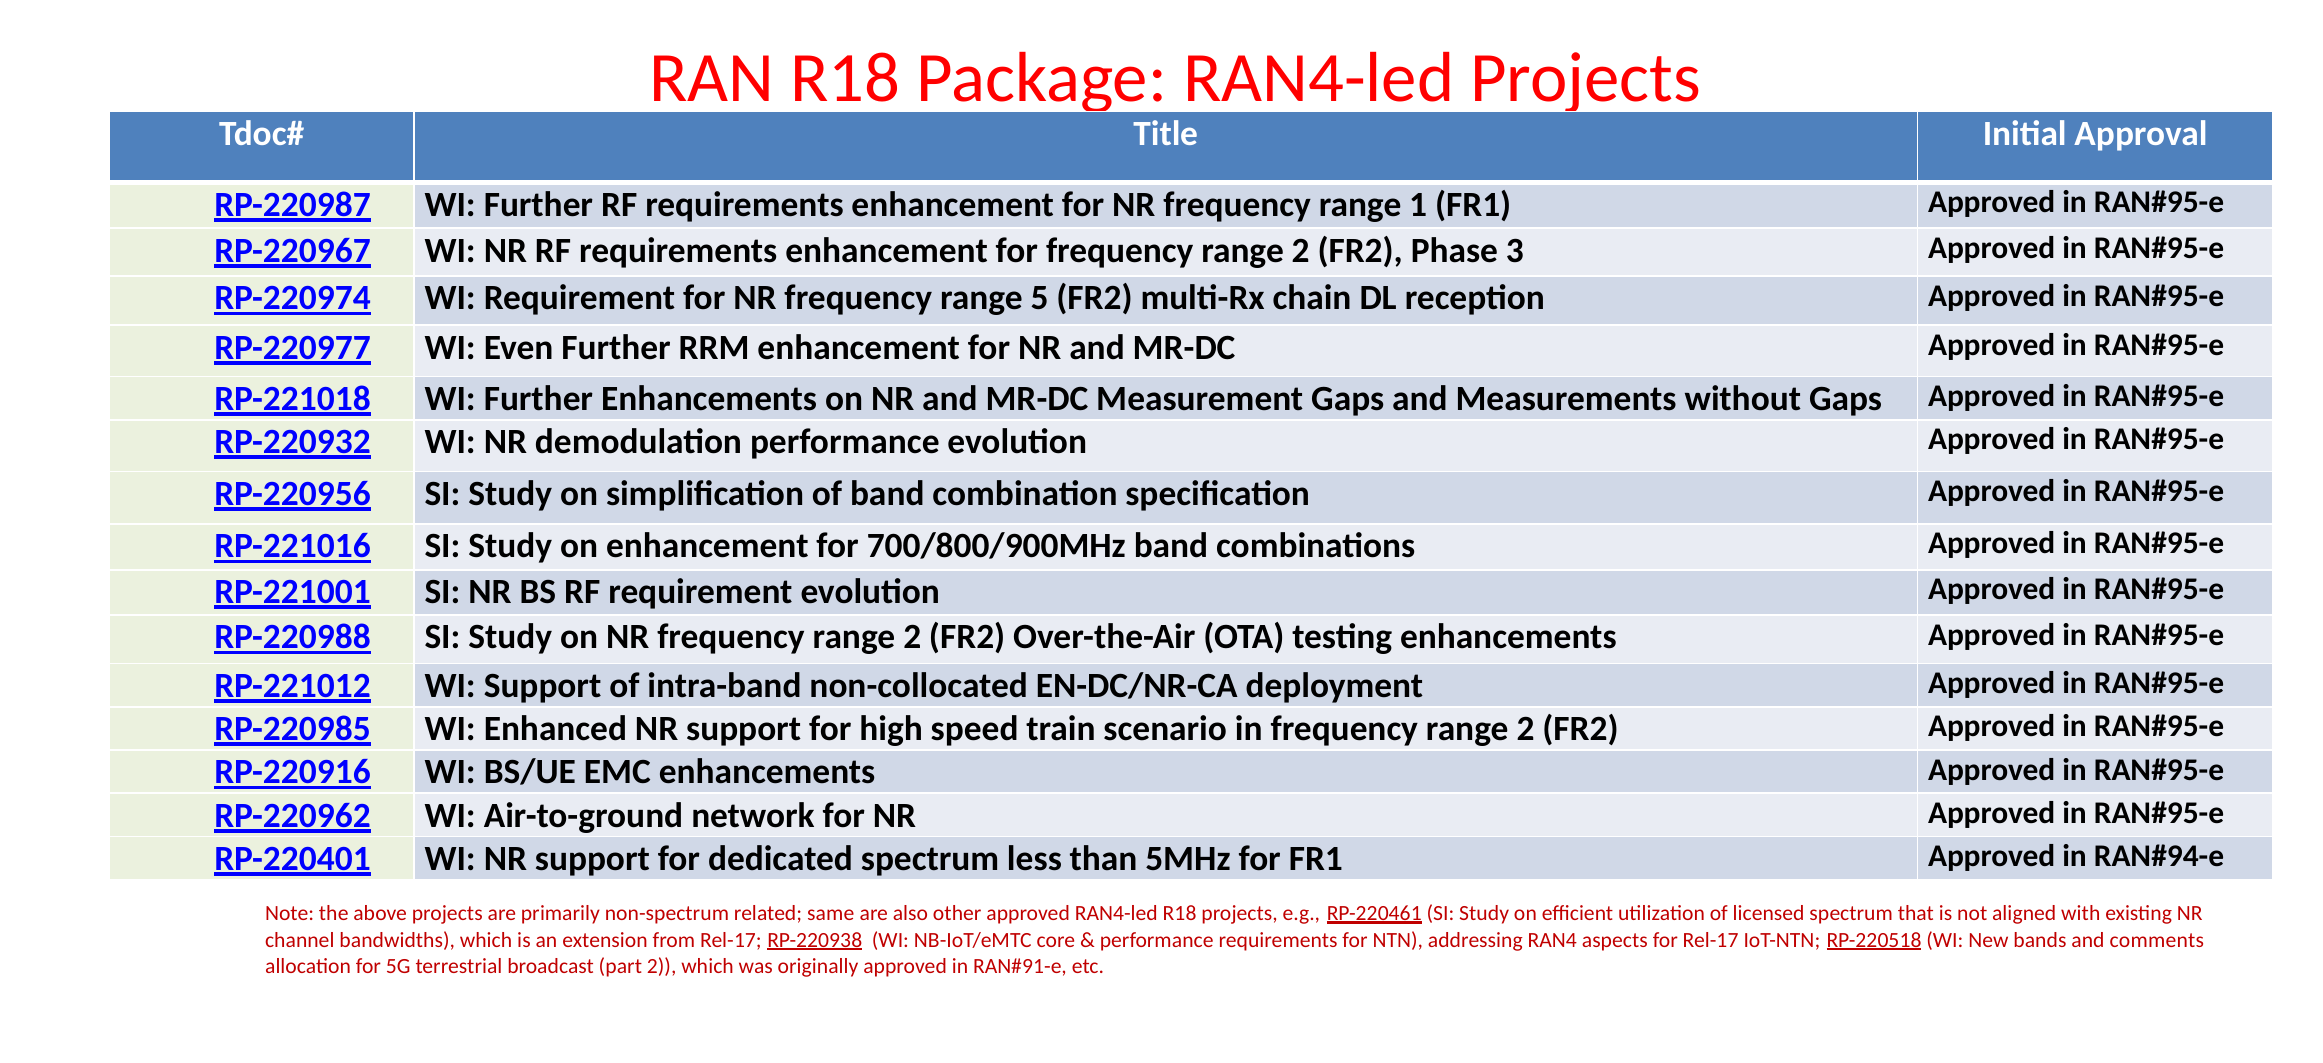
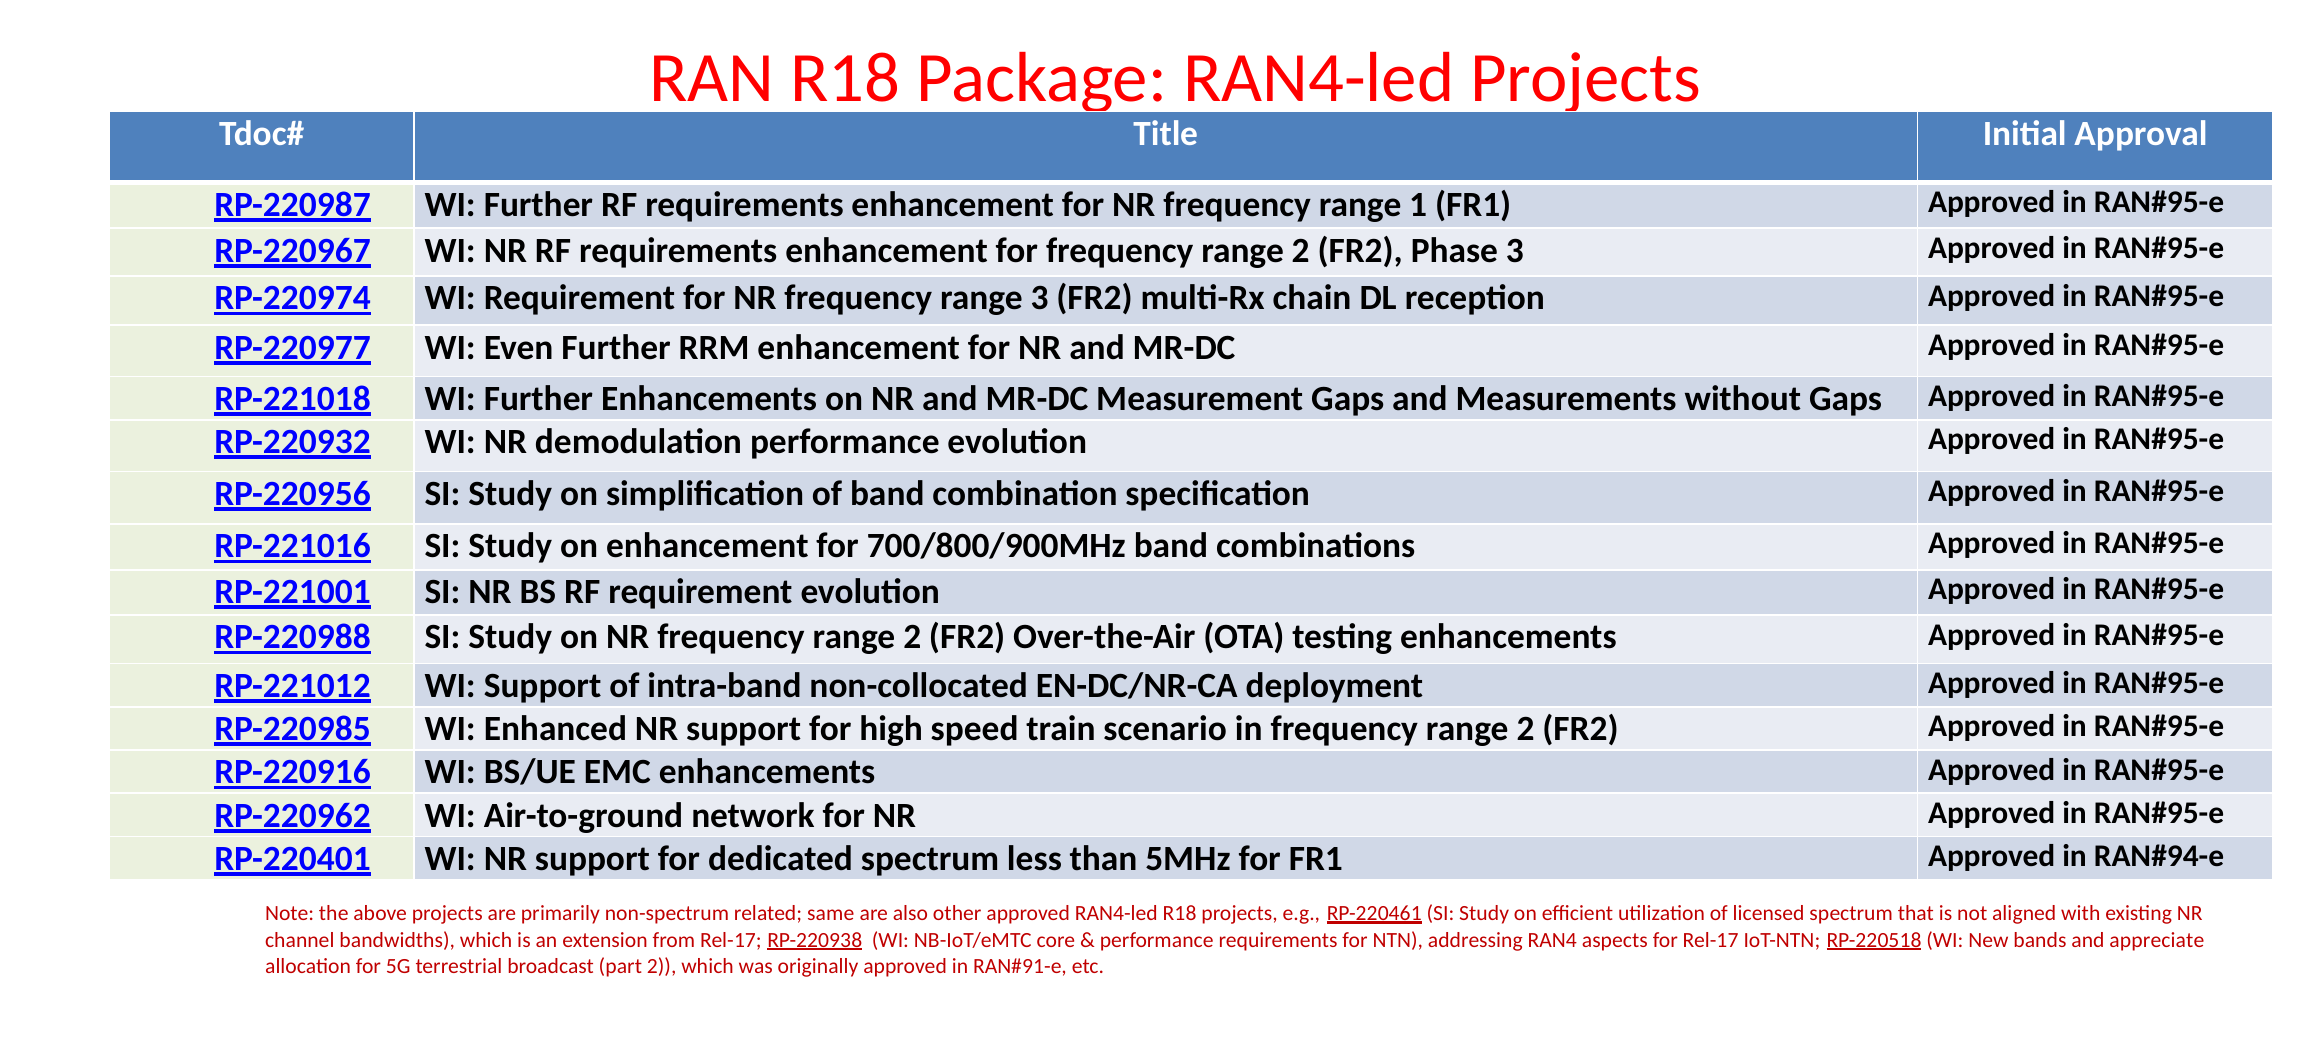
range 5: 5 -> 3 (1039, 298)
comments: comments -> appreciate (2157, 939)
